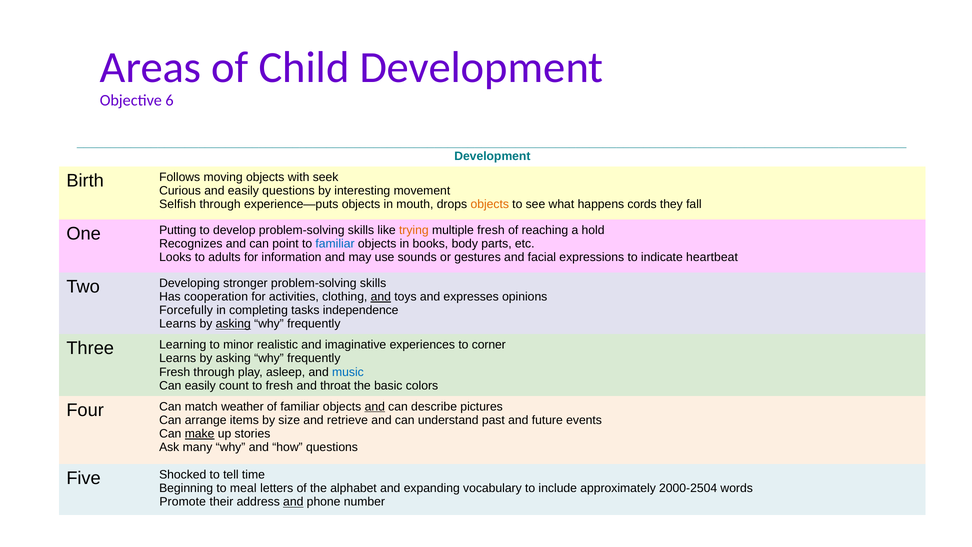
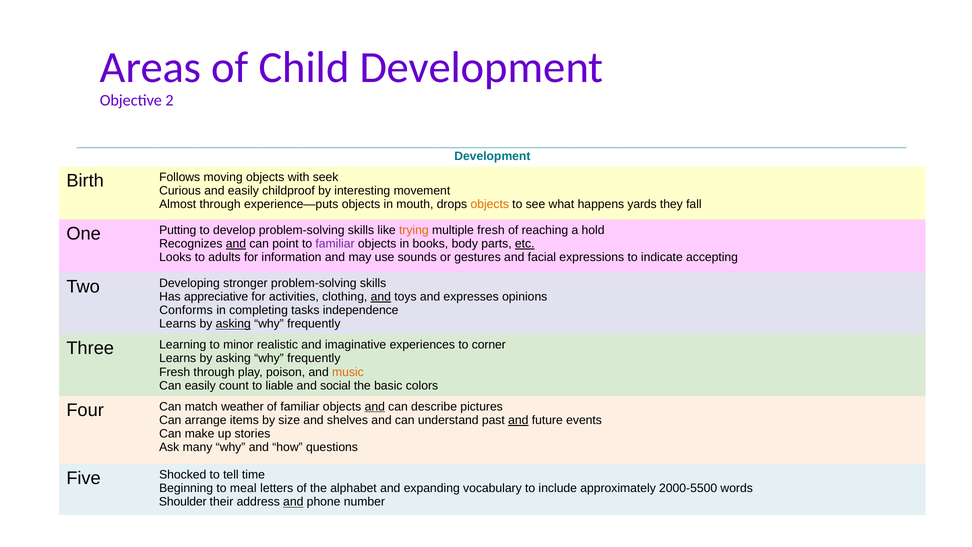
6: 6 -> 2 (170, 100)
easily questions: questions -> childproof (289, 191)
Selfish: Selfish -> Almost (178, 204)
cords: cords -> yards (642, 204)
and underline: none -> present (236, 244)
familiar colour: blue -> purple (335, 244)
etc underline: none -> present (525, 244)
heartbeat: heartbeat -> accepting (712, 257)
cooperation: cooperation -> appreciative (216, 297)
Forcefully: Forcefully -> Conforms (186, 310)
asleep: asleep -> poison (286, 372)
music colour: blue -> orange (348, 372)
to fresh: fresh -> liable (279, 386)
throat: throat -> social (335, 386)
retrieve: retrieve -> shelves (347, 420)
and underline: none -> present (518, 420)
make underline: present -> none (200, 434)
2000-2504: 2000-2504 -> 2000-5500 (688, 488)
Promote: Promote -> Shoulder (183, 502)
